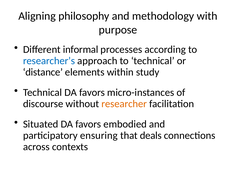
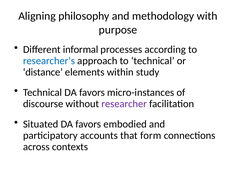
researcher colour: orange -> purple (124, 104)
ensuring: ensuring -> accounts (99, 135)
deals: deals -> form (151, 135)
